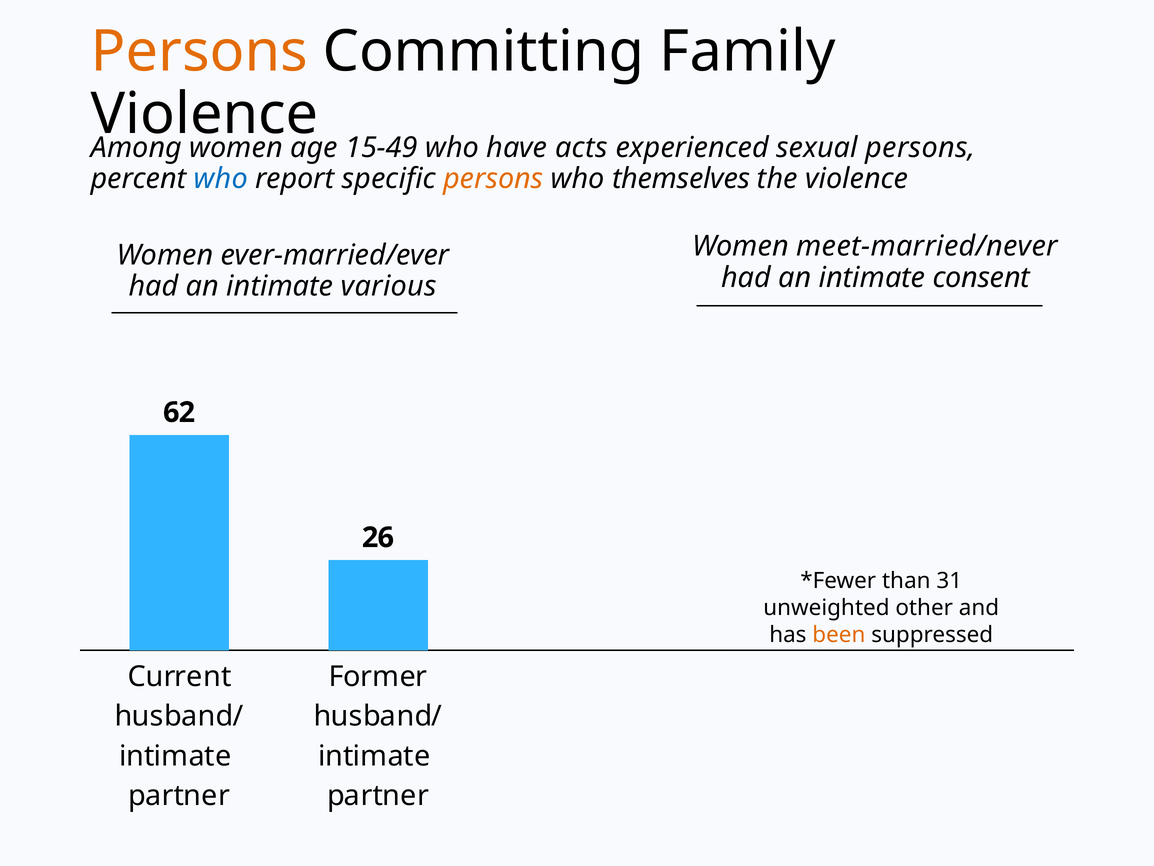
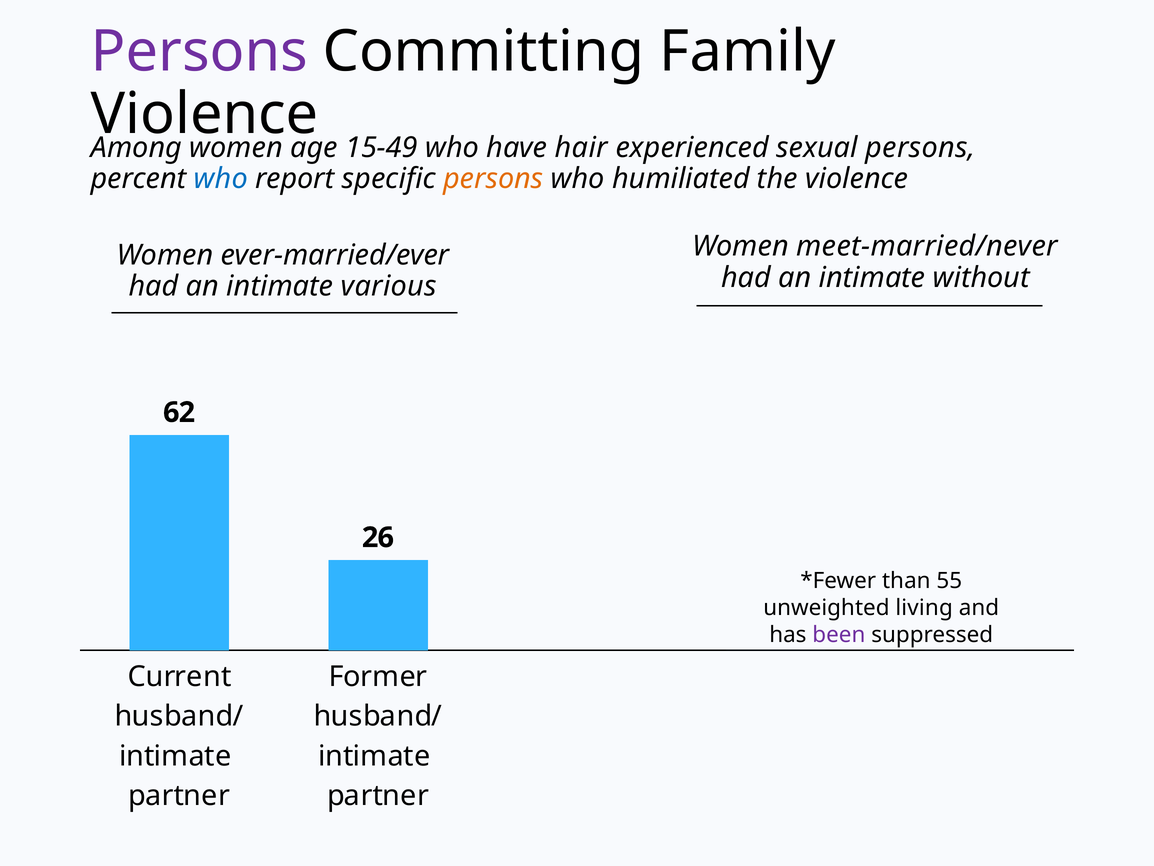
Persons colour: orange -> purple (199, 52)
acts: acts -> hair (581, 148)
themselves: themselves -> humiliated (681, 179)
consent: consent -> without (981, 277)
31: 31 -> 55 (949, 581)
other: other -> living (924, 608)
been colour: orange -> purple (839, 635)
